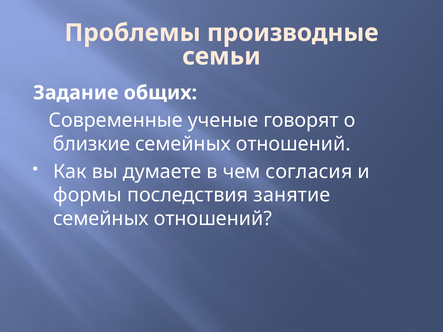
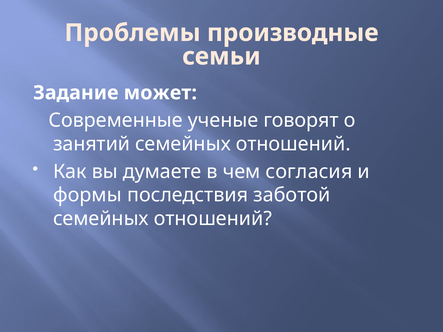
общих: общих -> может (160, 93)
близкие: близкие -> занятий (92, 144)
занятие: занятие -> заботой (292, 195)
